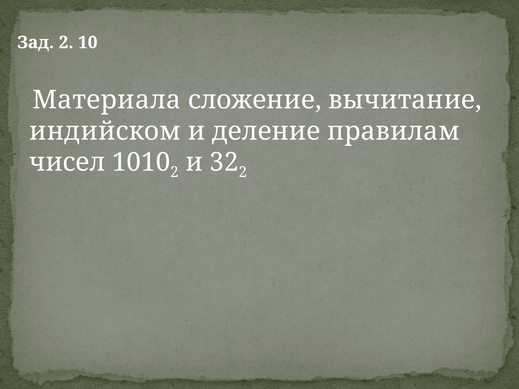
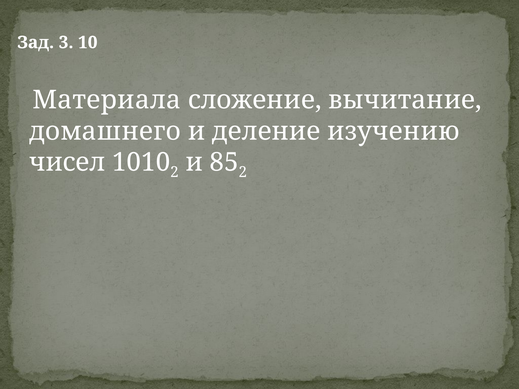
Зад 2: 2 -> 3 (66, 43)
индийском: индийском -> домашнего (105, 131)
правилам: правилам -> изучению (393, 131)
32: 32 -> 85 (224, 162)
